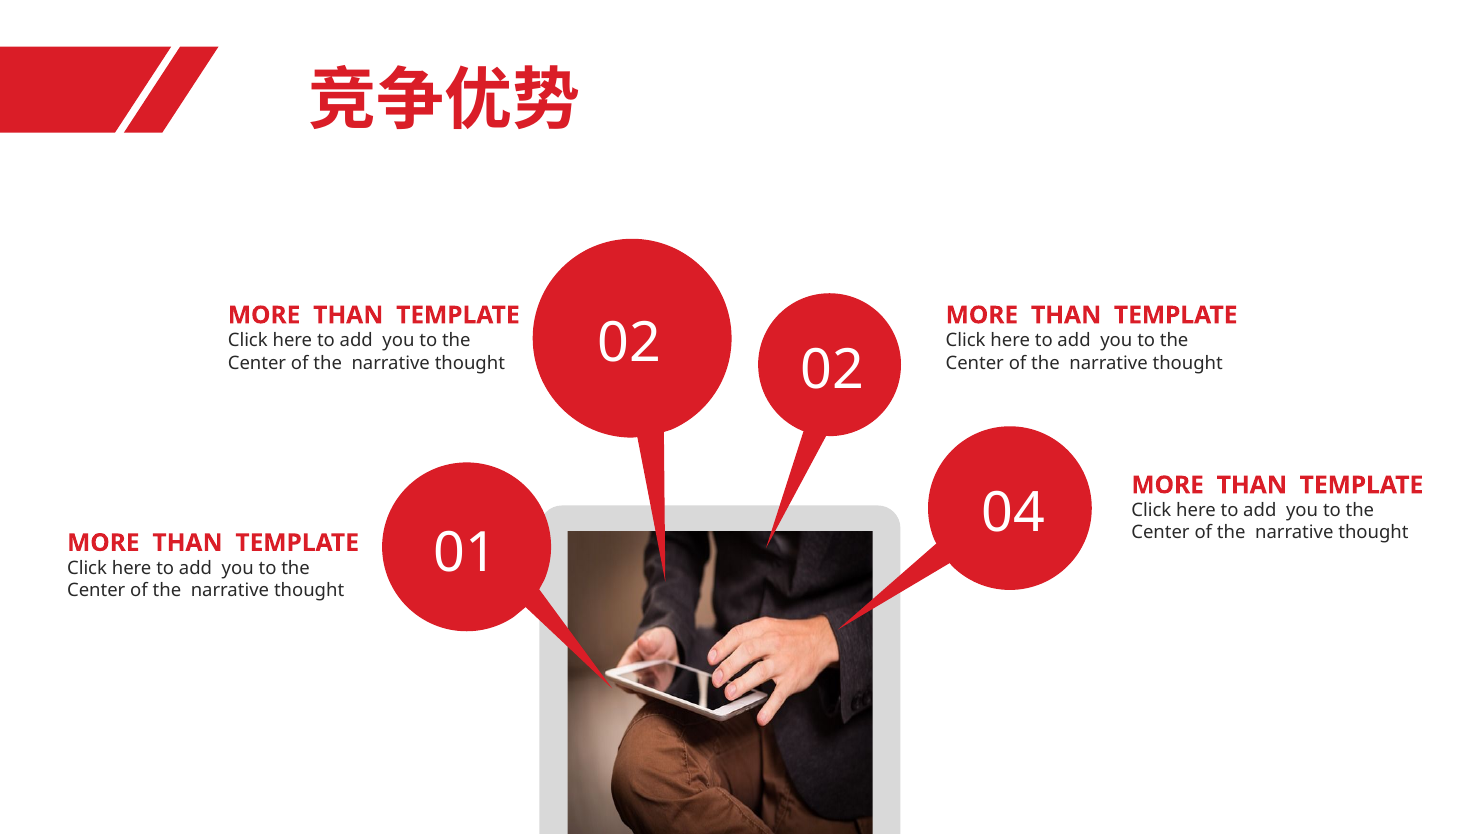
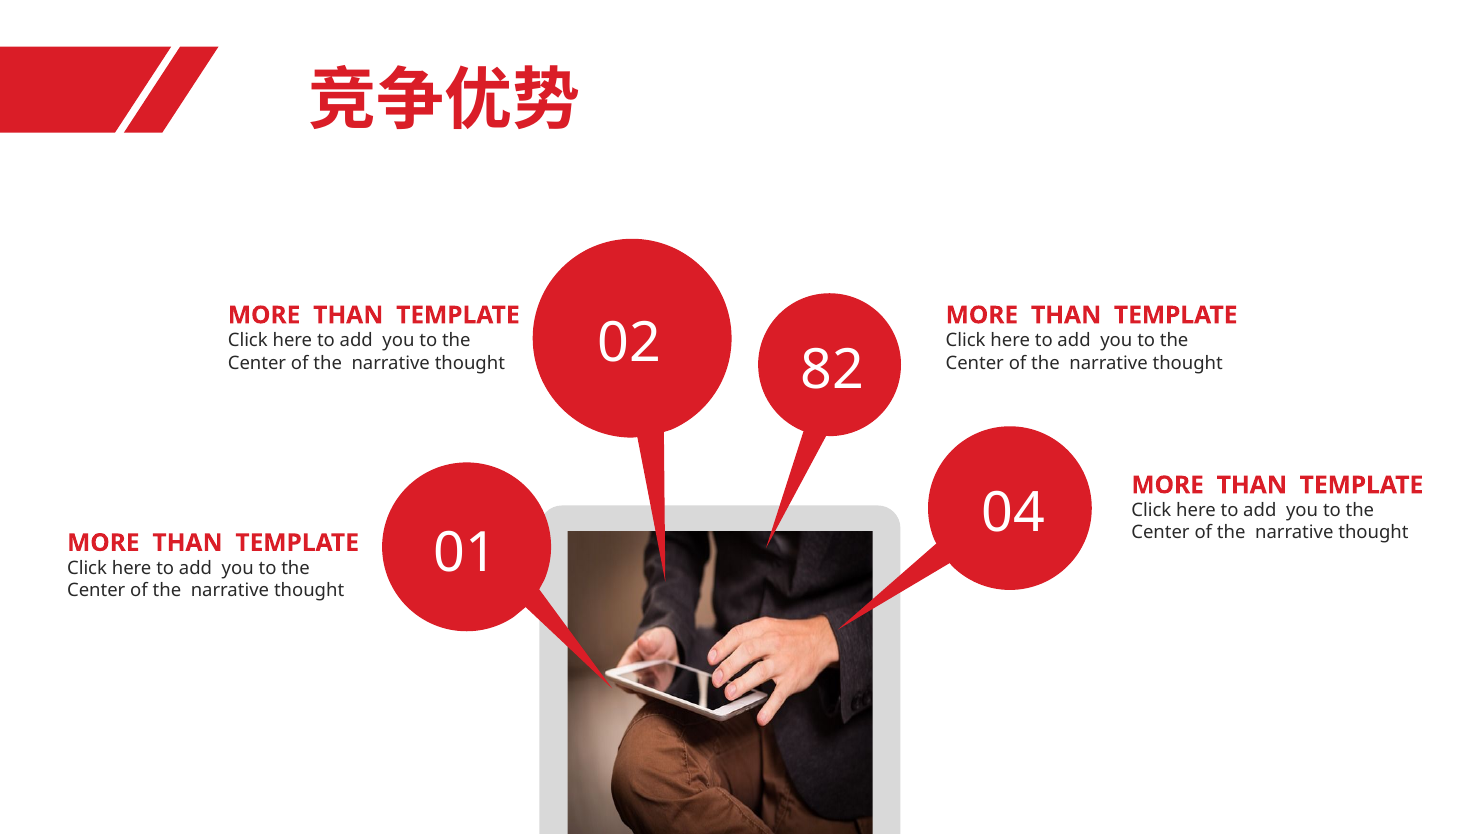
02 02: 02 -> 82 (832, 370)
